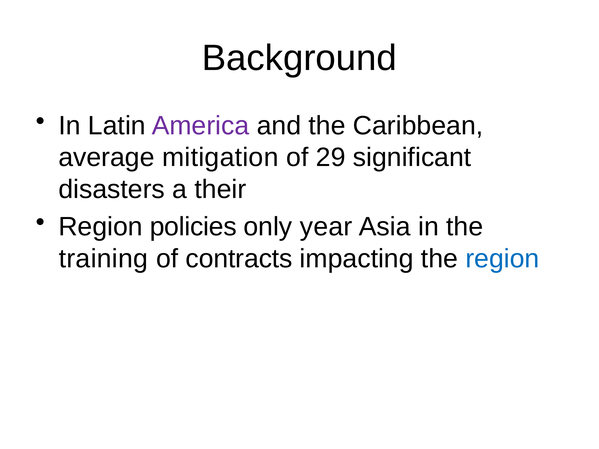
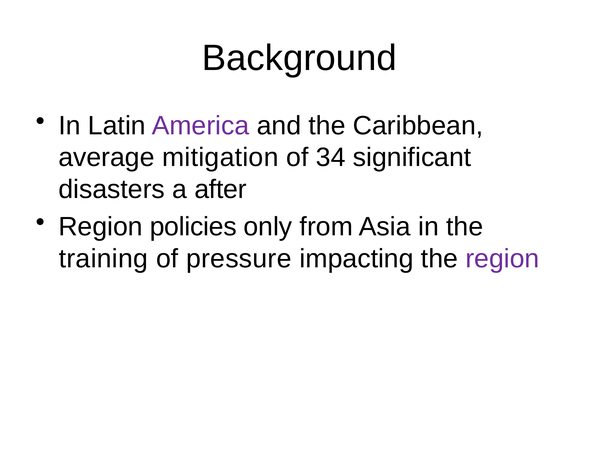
29: 29 -> 34 (331, 158)
their: their -> after (221, 190)
year: year -> from (326, 227)
contracts: contracts -> pressure (239, 259)
region colour: blue -> purple (502, 259)
